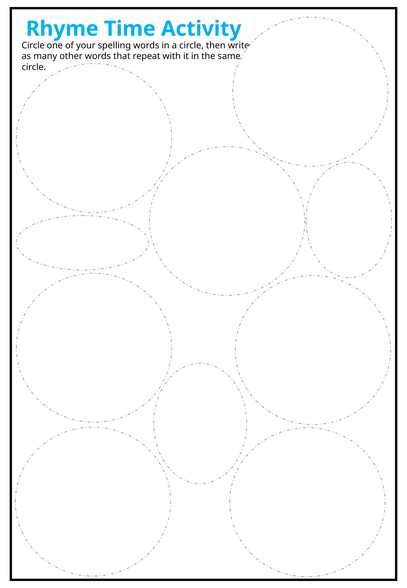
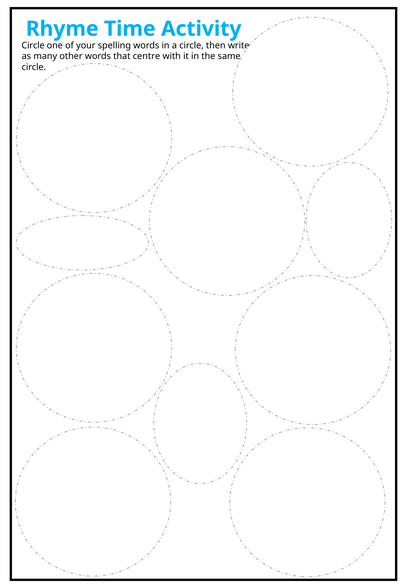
repeat: repeat -> centre (146, 56)
